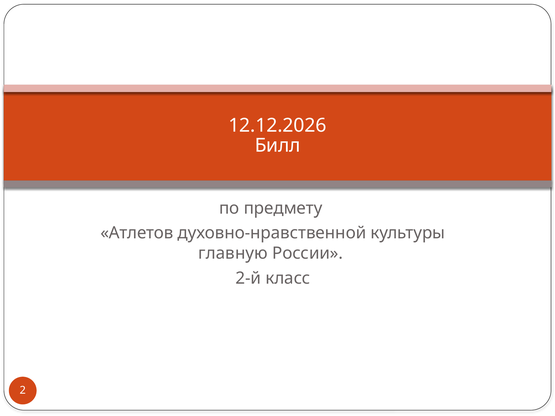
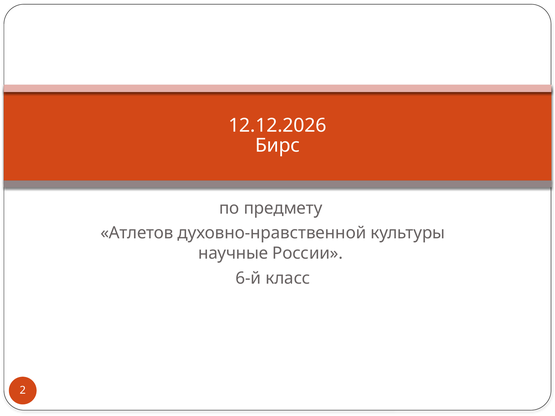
Билл: Билл -> Бирс (278, 146)
главную: главную -> научные (233, 254)
2-й: 2-й -> 6-й (248, 278)
